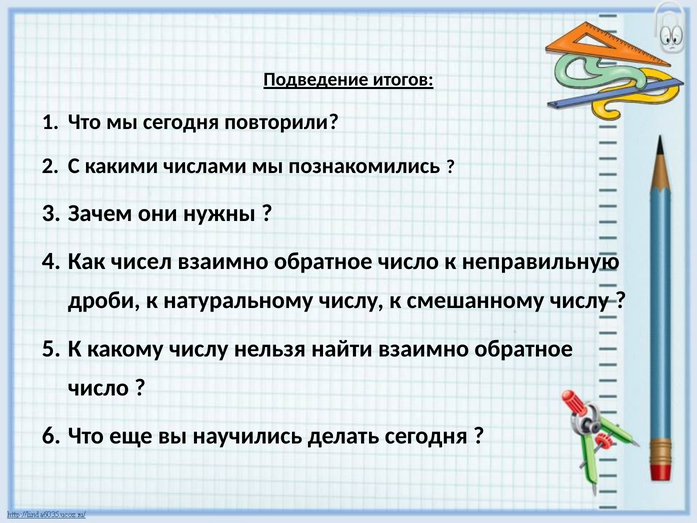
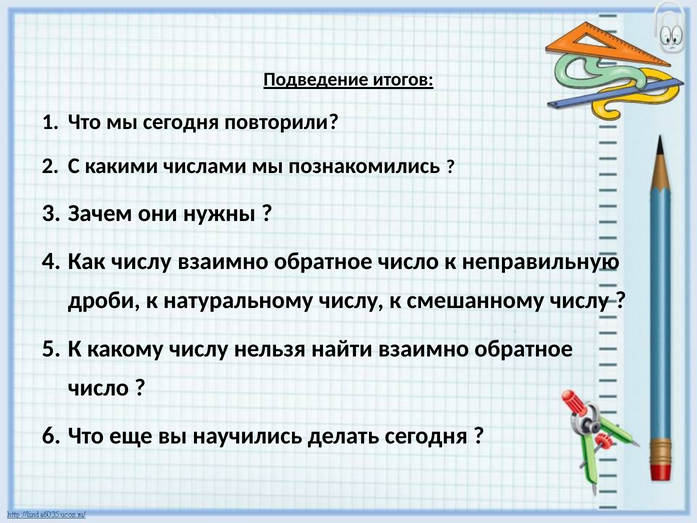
Как чисел: чисел -> числу (141, 261)
